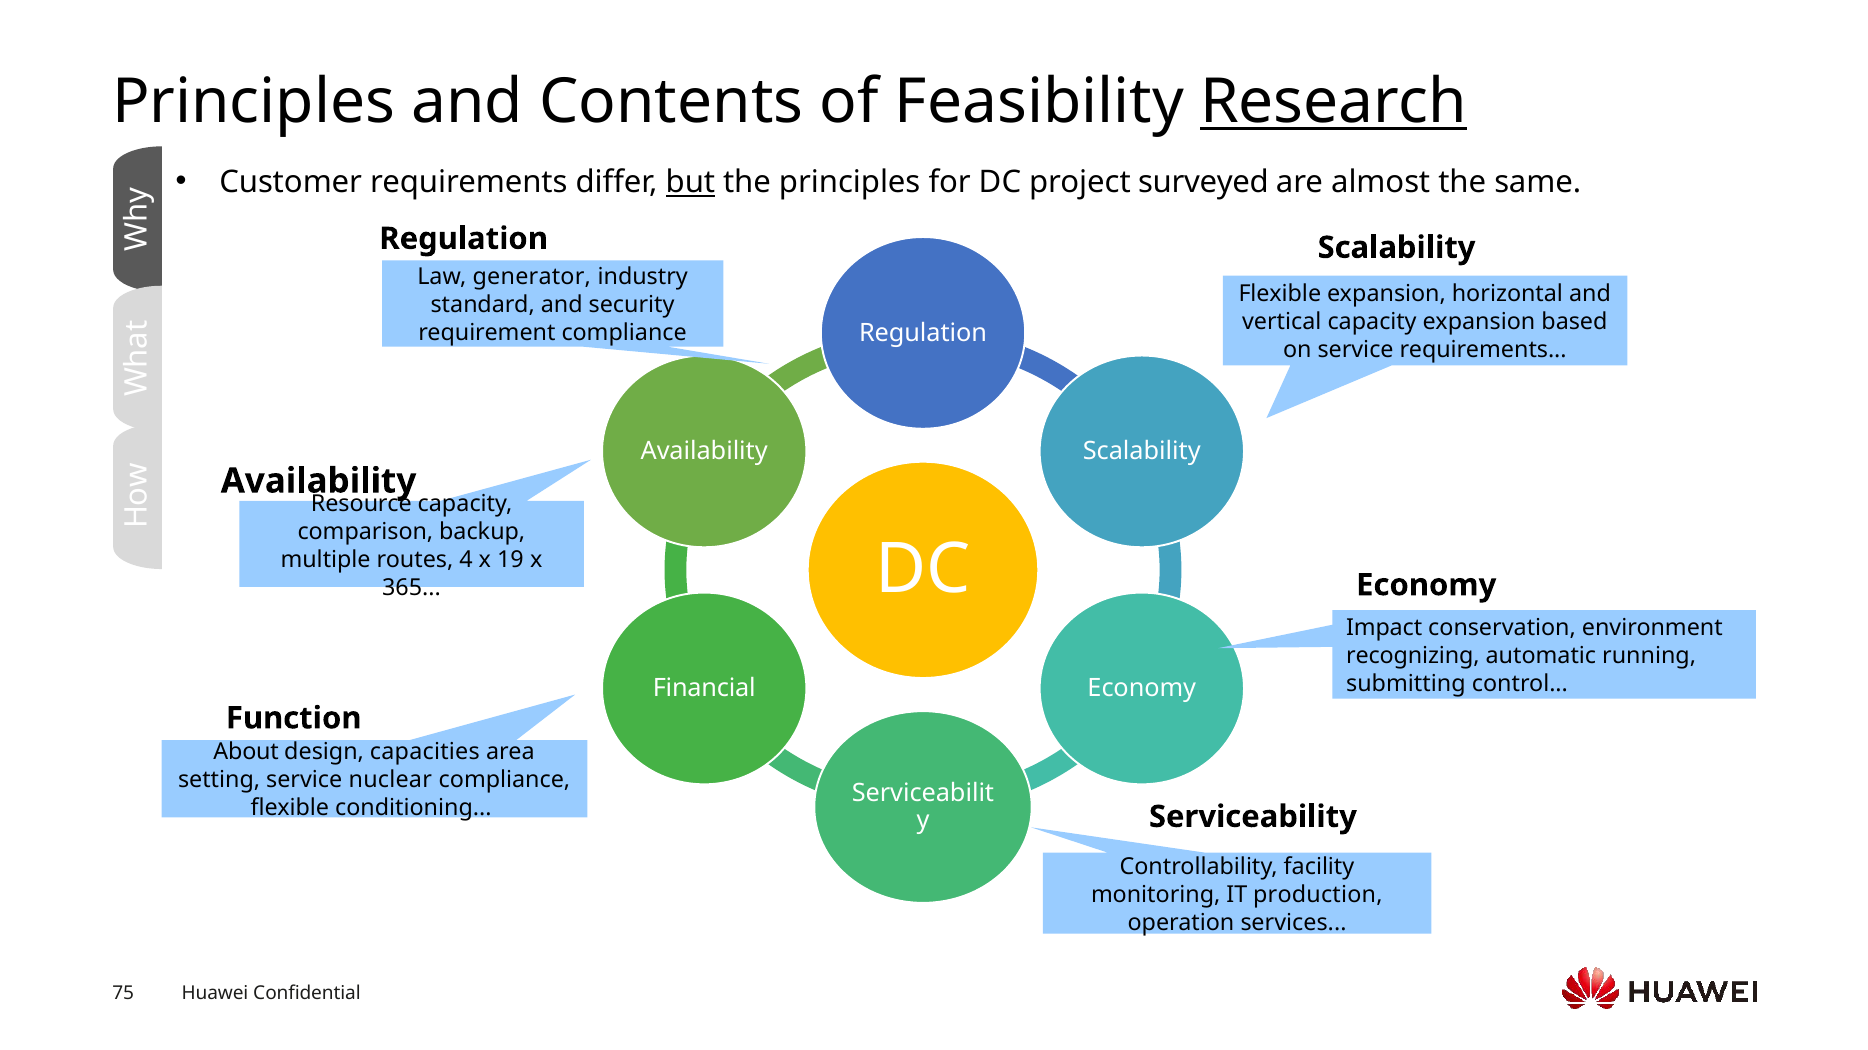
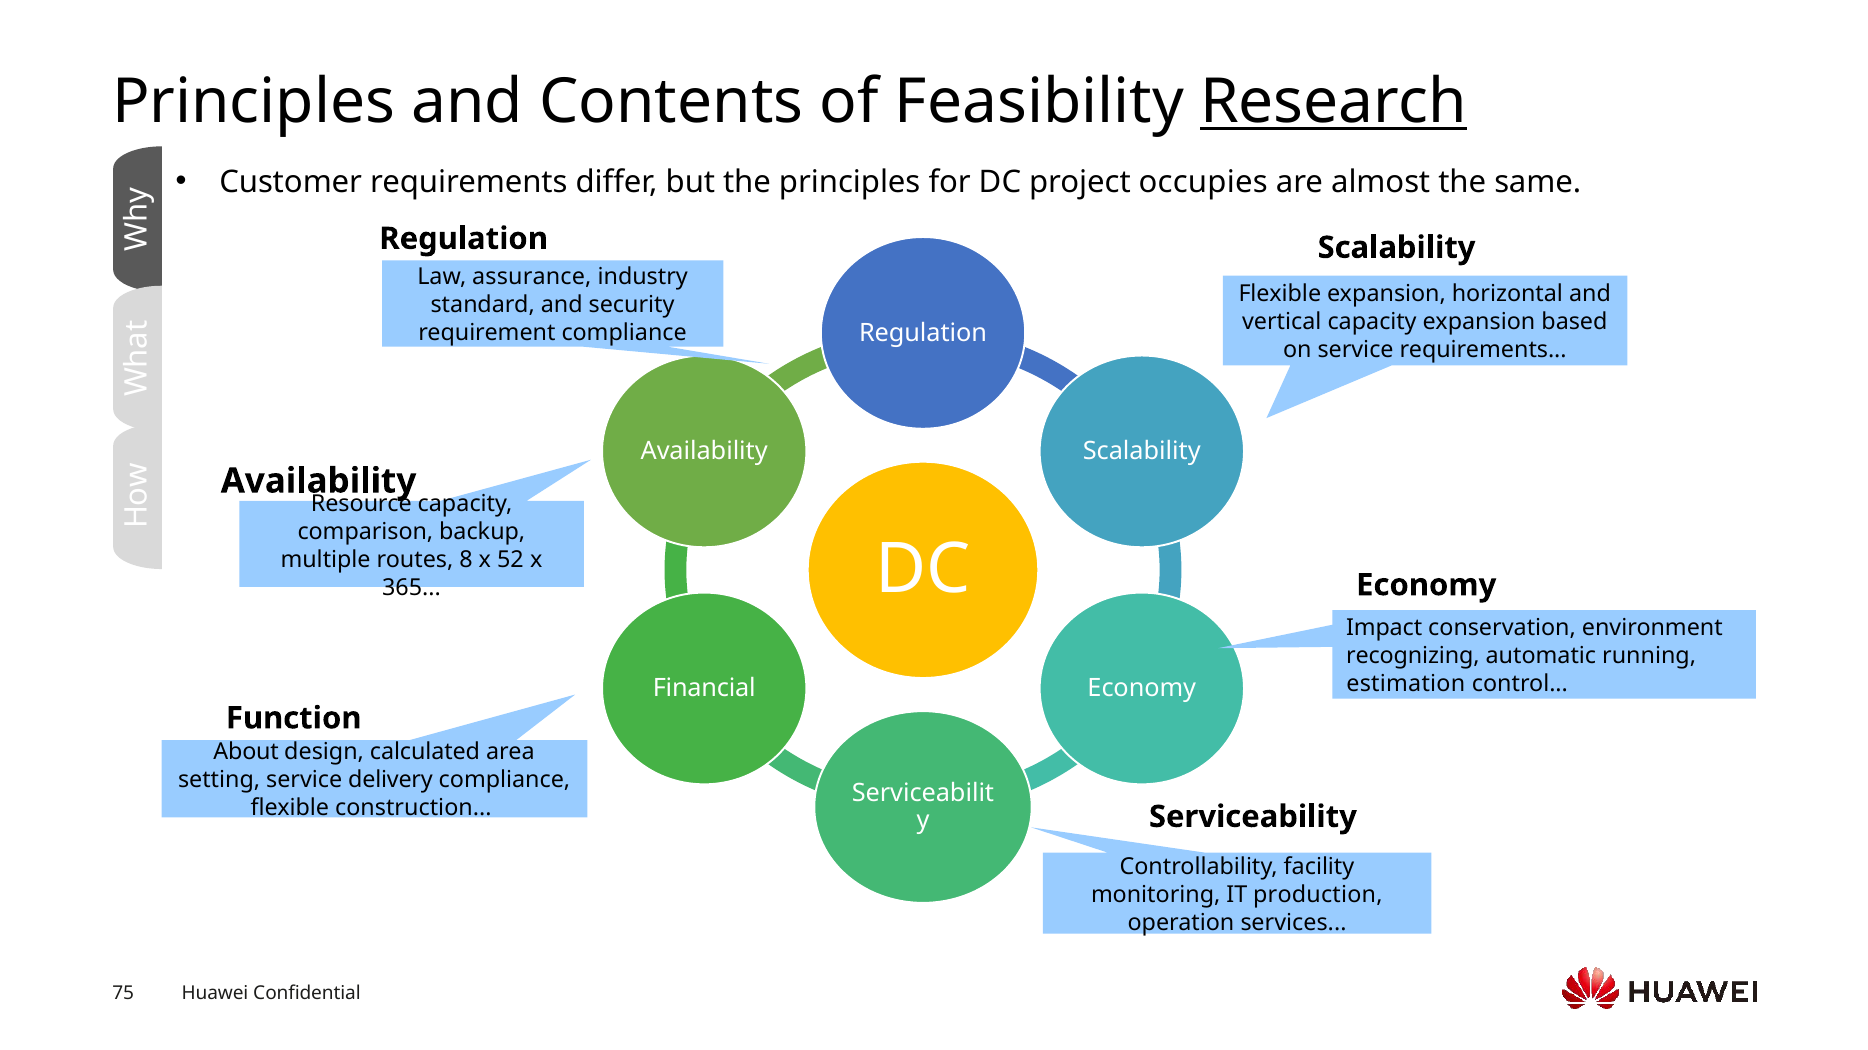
but underline: present -> none (690, 183)
surveyed: surveyed -> occupies (1203, 183)
generator: generator -> assurance (532, 277)
4: 4 -> 8 (466, 560)
19: 19 -> 52 (510, 560)
submitting: submitting -> estimation (1406, 684)
capacities: capacities -> calculated (425, 753)
nuclear: nuclear -> delivery (390, 781)
conditioning: conditioning -> construction (413, 809)
